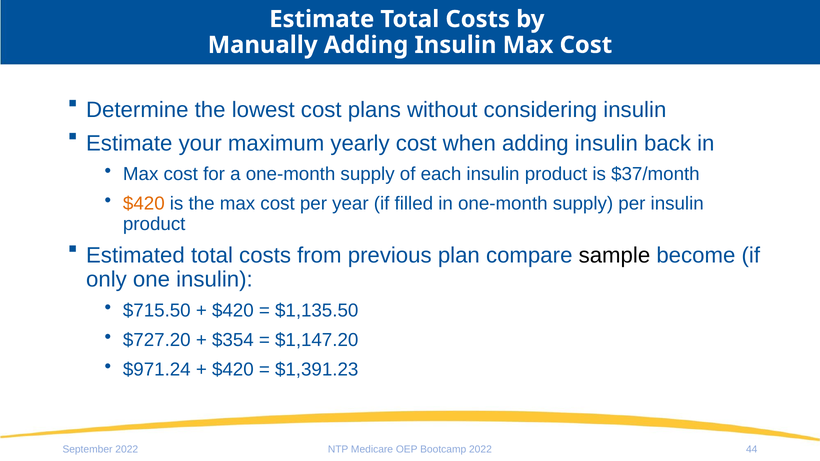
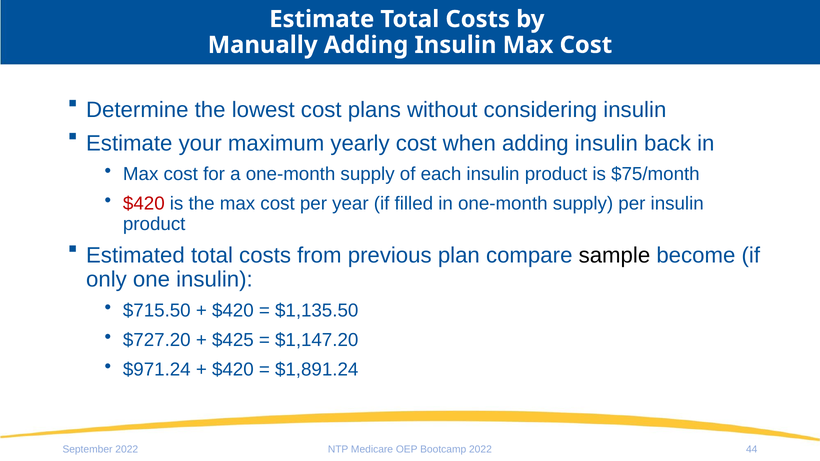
$37/month: $37/month -> $75/month (655, 174)
$420 colour: orange -> red (144, 204)
$354: $354 -> $425 (233, 340)
$1,391.23: $1,391.23 -> $1,891.24 (317, 370)
